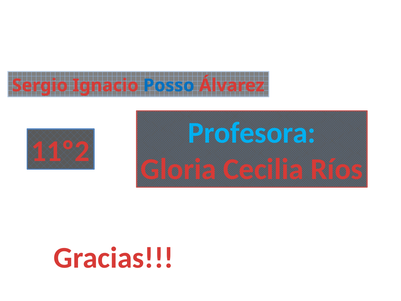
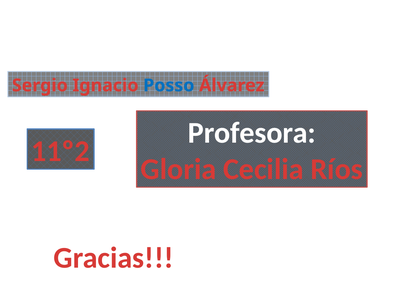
Profesora colour: light blue -> white (252, 133)
